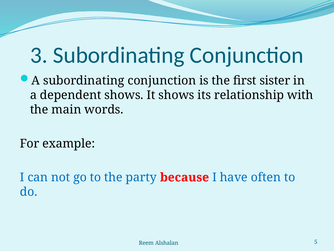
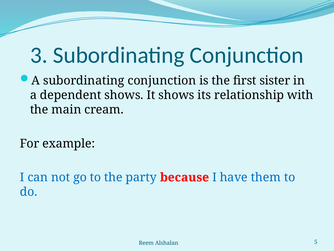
words: words -> cream (104, 109)
often: often -> them (266, 177)
